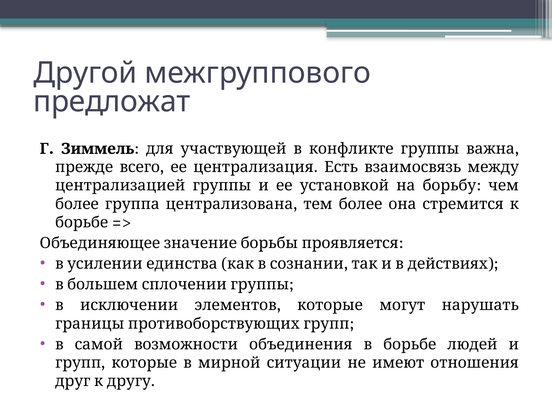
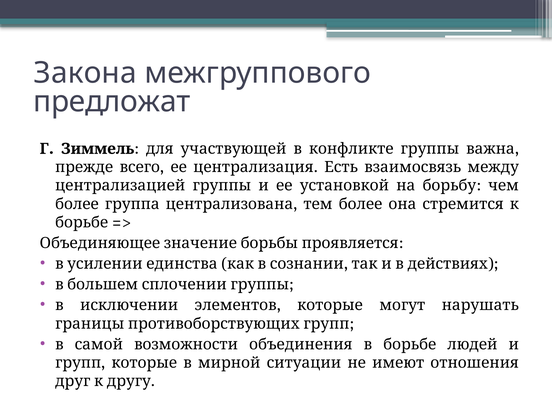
Другой: Другой -> Закона (85, 73)
